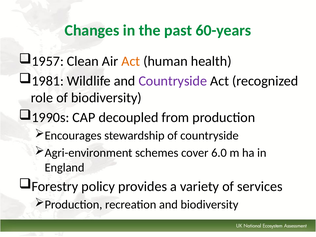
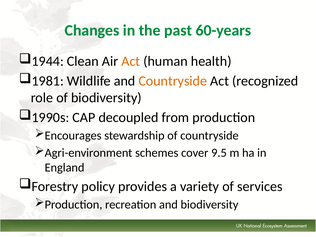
1957: 1957 -> 1944 (48, 61)
Countryside colour: purple -> orange (173, 81)
6.0: 6.0 -> 9.5 (219, 153)
